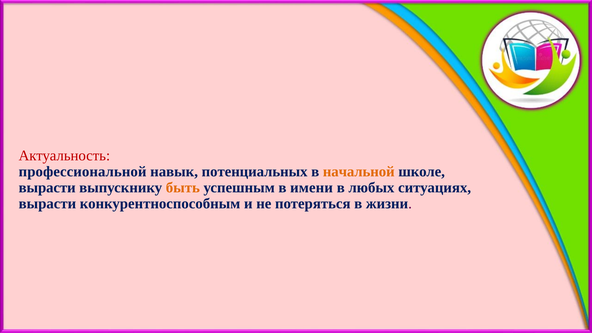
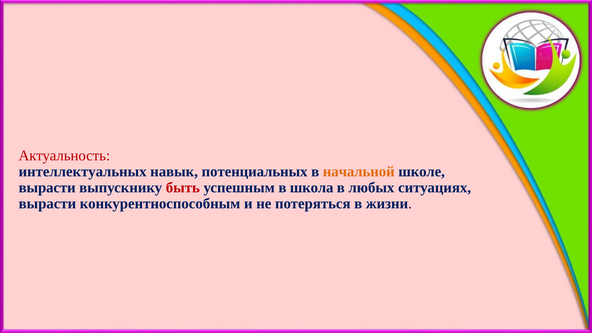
профессиональной: профессиональной -> интеллектуальных (83, 172)
быть colour: orange -> red (183, 188)
имени: имени -> школа (312, 188)
